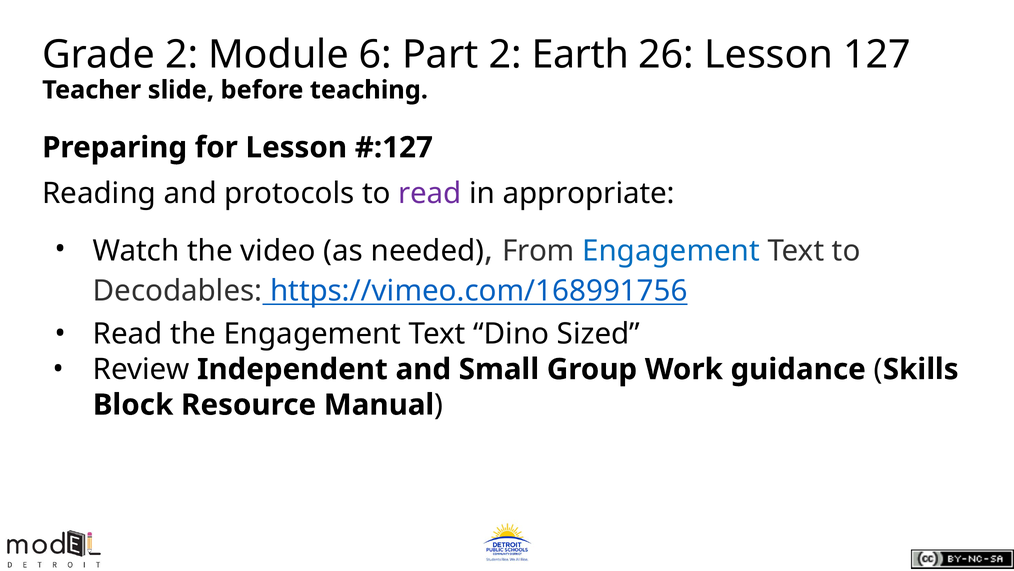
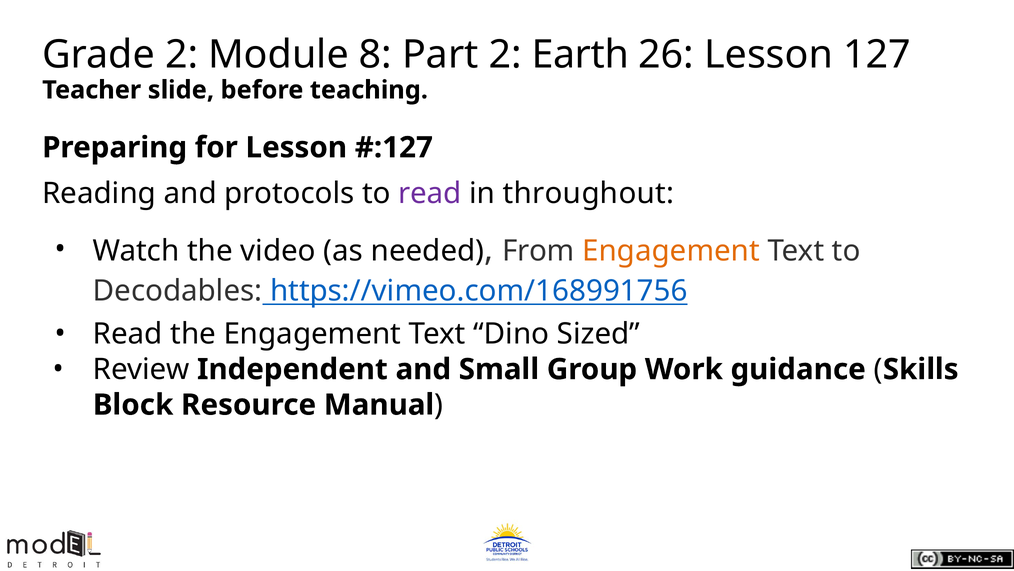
6: 6 -> 8 (375, 55)
appropriate: appropriate -> throughout (588, 193)
Engagement colour: blue -> orange (671, 251)
